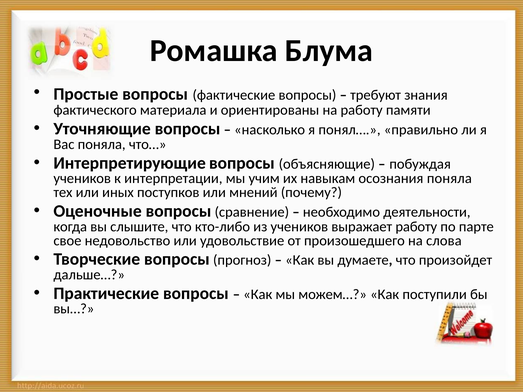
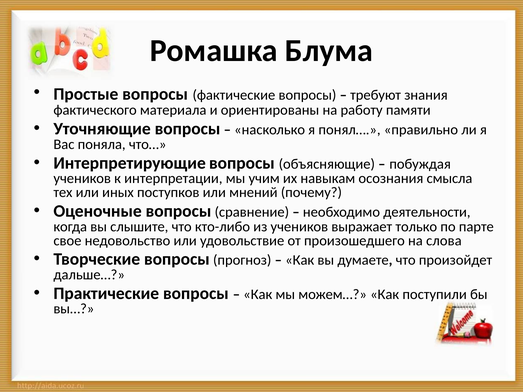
осознания поняла: поняла -> смысла (449, 179)
выражает работу: работу -> только (416, 227)
